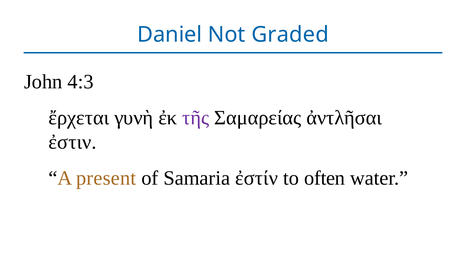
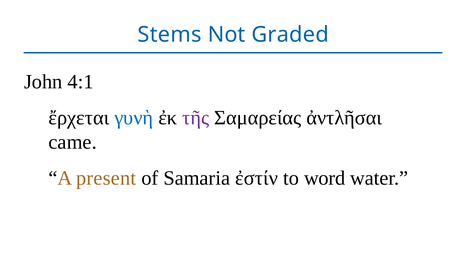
Daniel: Daniel -> Stems (170, 35)
4:3: 4:3 -> 4:1 (81, 82)
γυνὴ colour: black -> blue (134, 118)
ἐστιν: ἐστιν -> came (73, 142)
often: often -> word (325, 178)
